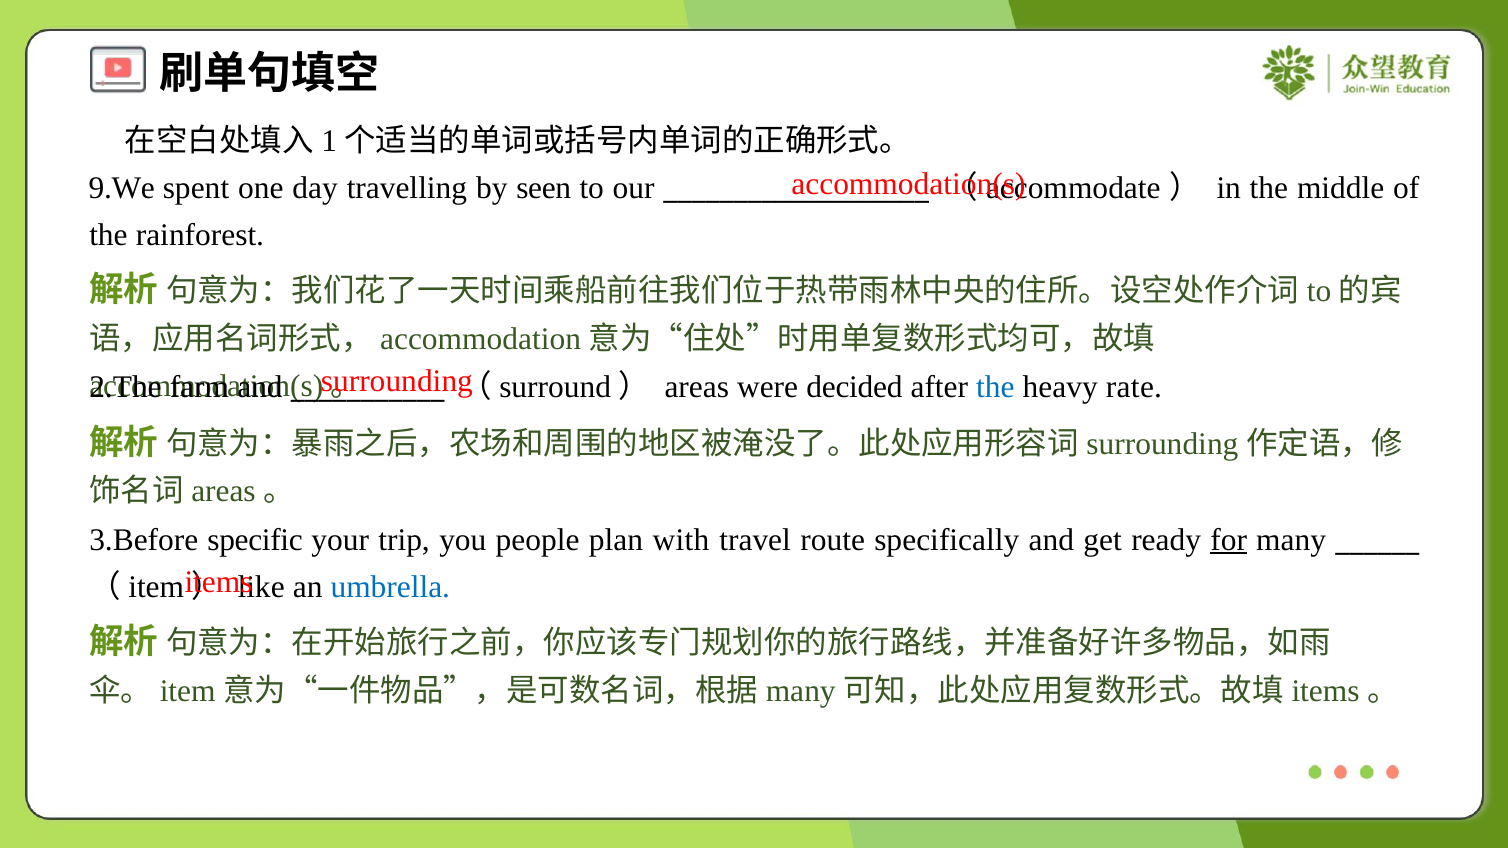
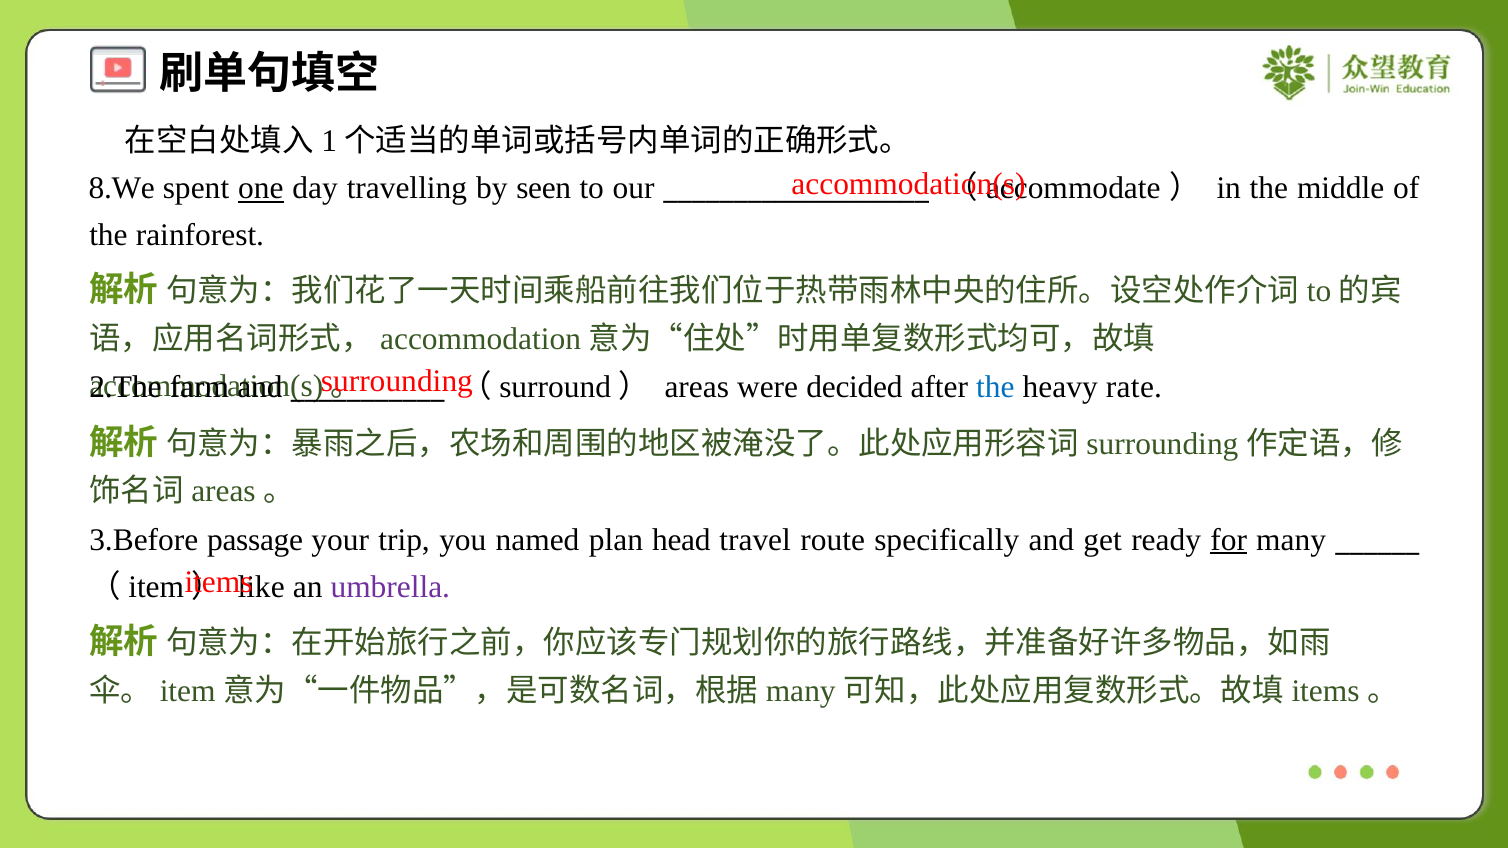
9.We: 9.We -> 8.We (122, 188)
one underline: none -> present (261, 188)
specific: specific -> passage (255, 540)
people: people -> named (538, 540)
with: with -> head (681, 540)
umbrella colour: blue -> purple (390, 587)
